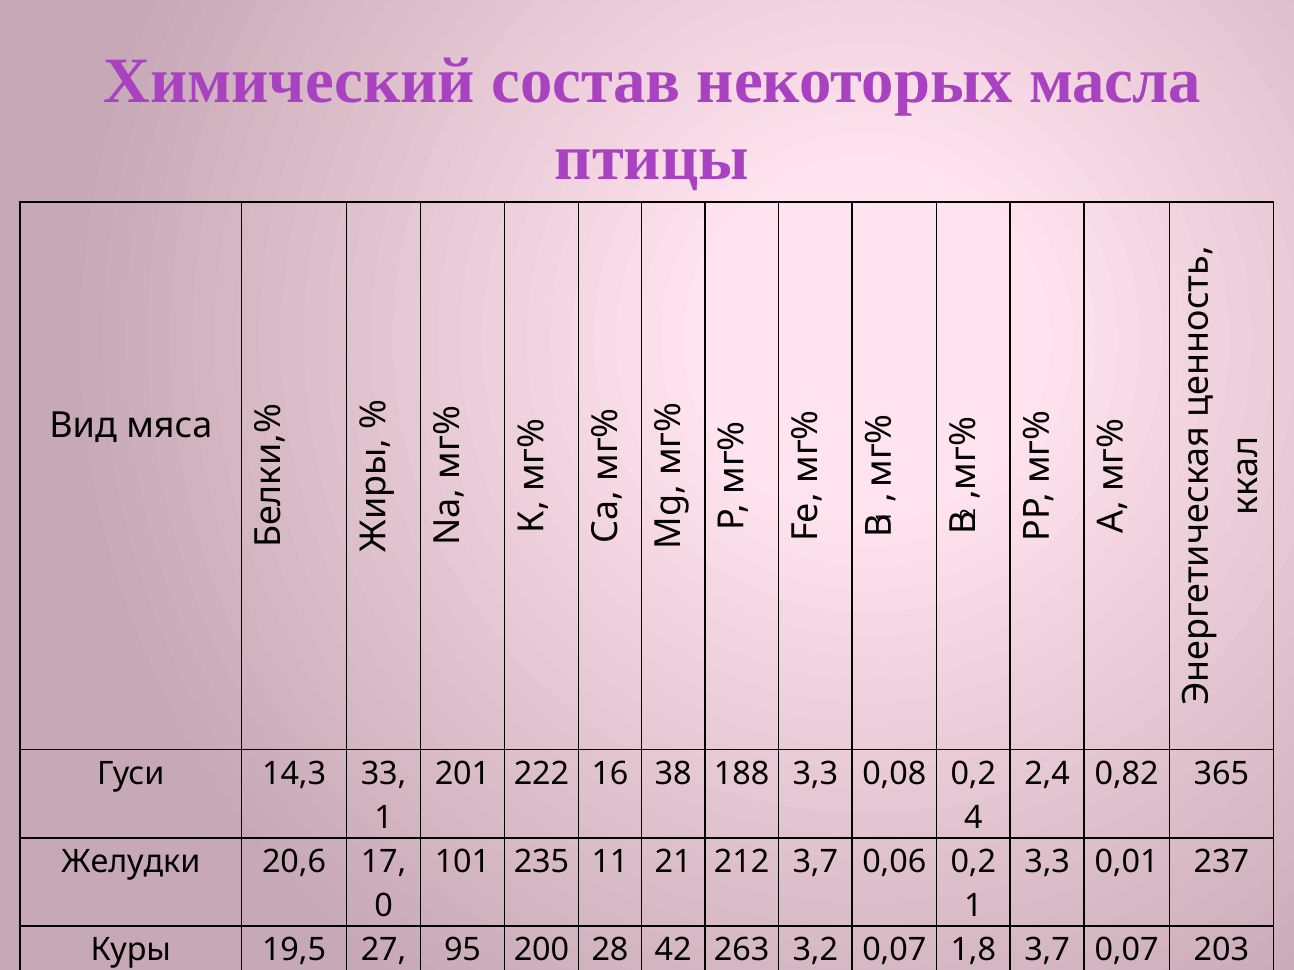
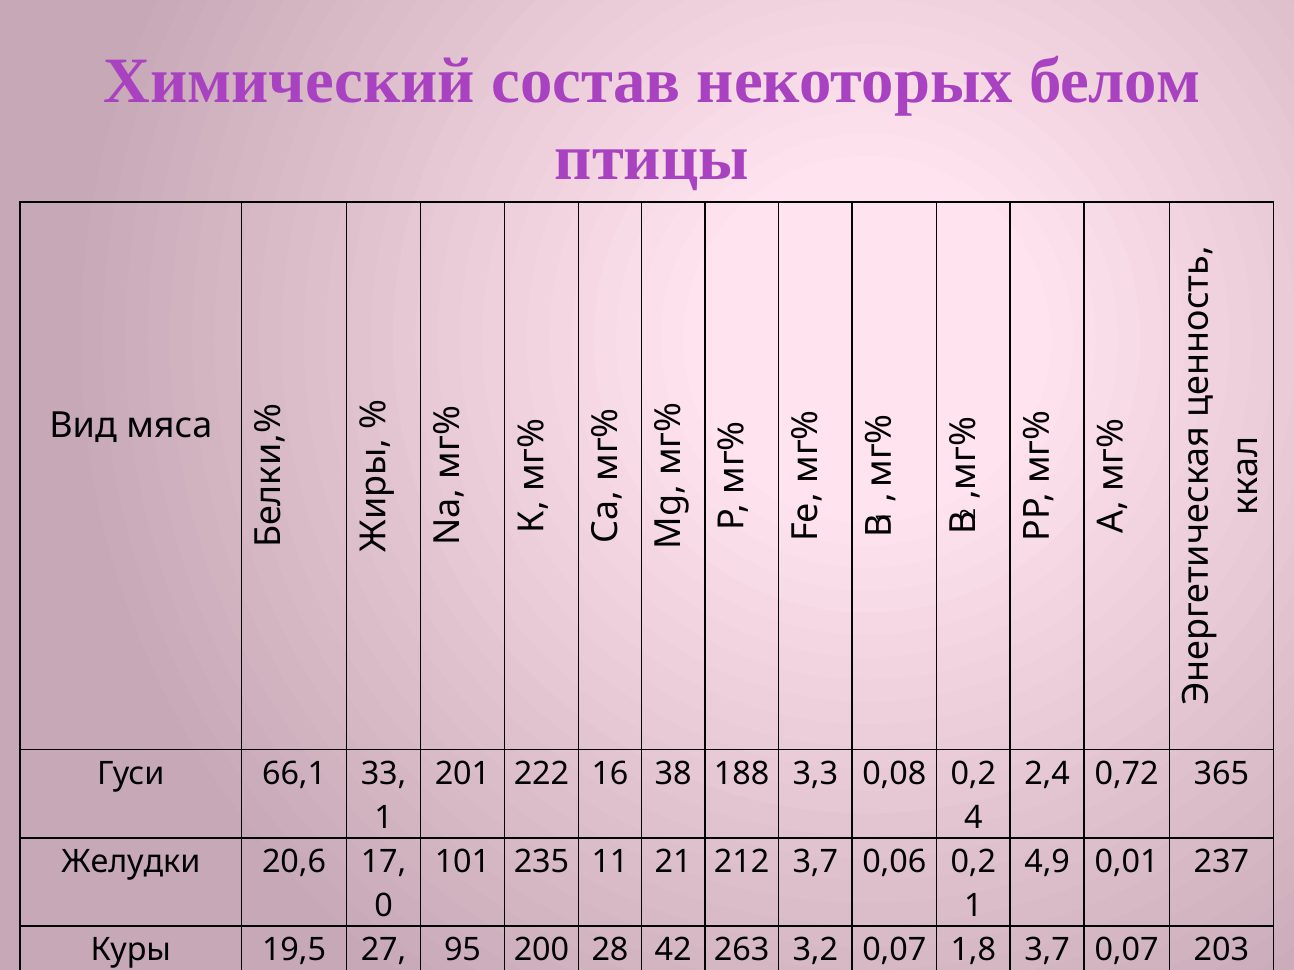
масла: масла -> белом (1115, 81)
14,3: 14,3 -> 66,1 (294, 774)
0,82: 0,82 -> 0,72 (1127, 774)
3,3: 3,3 -> 4,9 (1047, 862)
